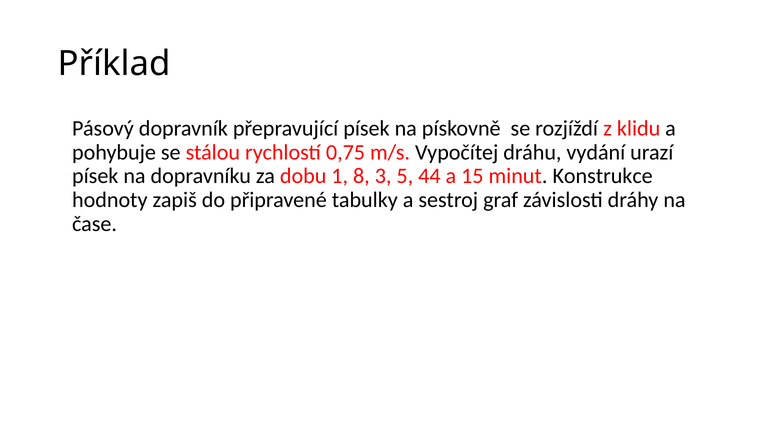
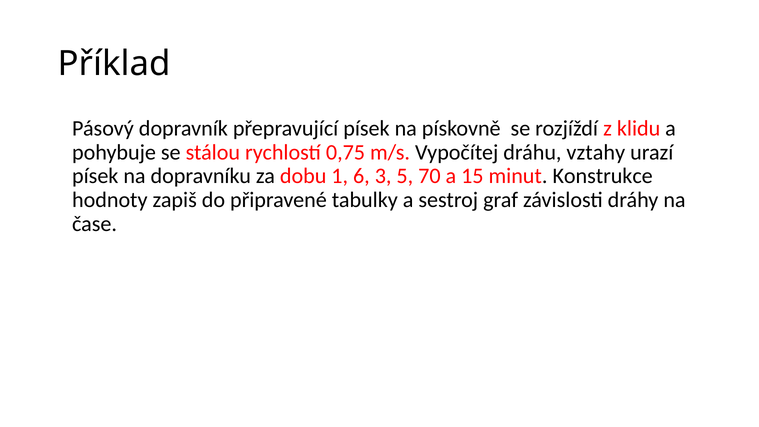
vydání: vydání -> vztahy (596, 152)
8: 8 -> 6 (361, 176)
44: 44 -> 70 (429, 176)
